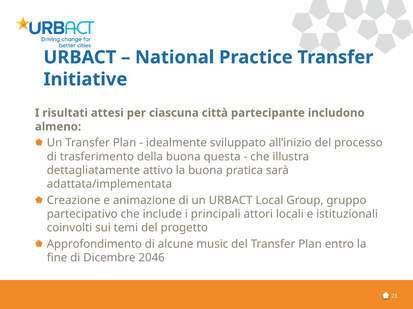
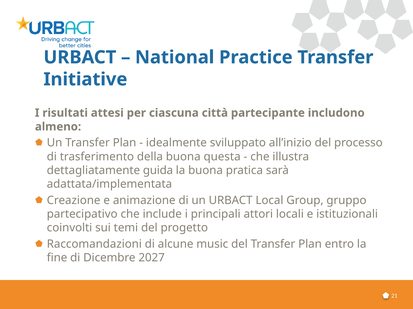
attivo: attivo -> guida (158, 170)
Approfondimento: Approfondimento -> Raccomandazioni (94, 244)
2046: 2046 -> 2027 (152, 258)
